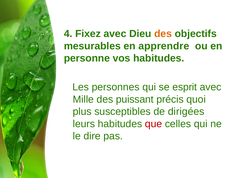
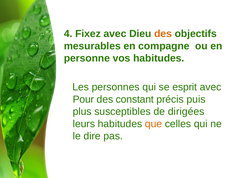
apprendre: apprendre -> compagne (164, 46)
Mille: Mille -> Pour (83, 100)
puissant: puissant -> constant (135, 100)
quoi: quoi -> puis (196, 100)
que colour: red -> orange (154, 124)
